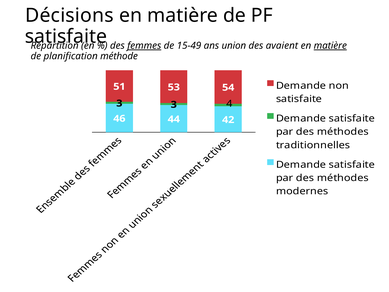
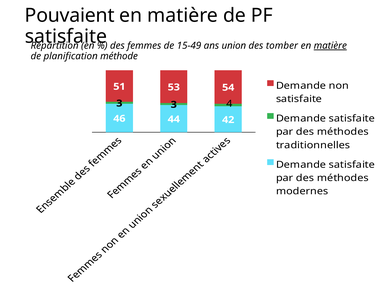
Décisions: Décisions -> Pouvaient (70, 15)
femmes underline: present -> none (144, 46)
avaient: avaient -> tomber (282, 46)
